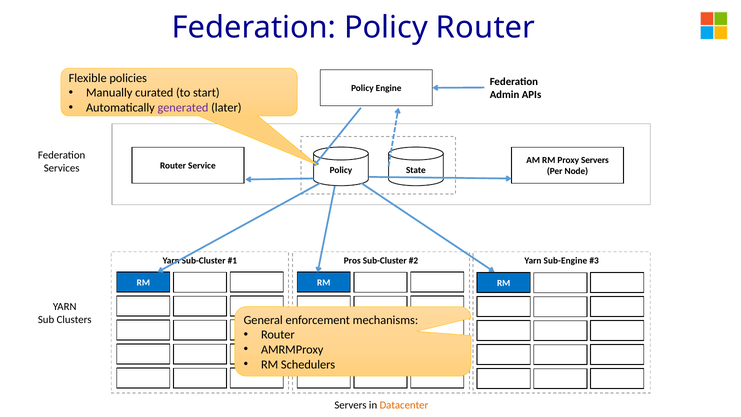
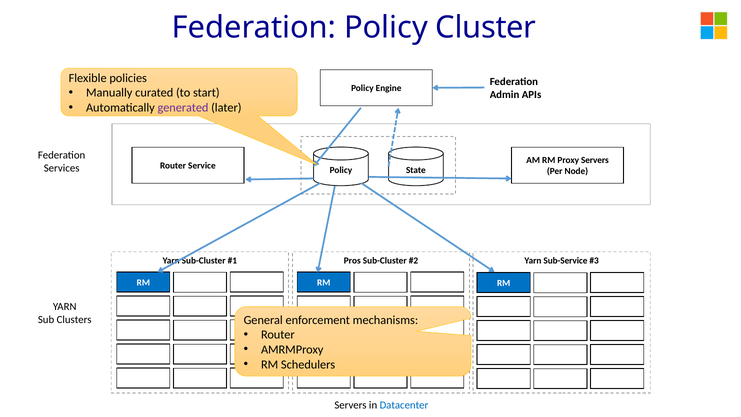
Policy Router: Router -> Cluster (486, 28)
Sub-Engine: Sub-Engine -> Sub-Service (565, 261)
Datacenter colour: orange -> blue (404, 405)
